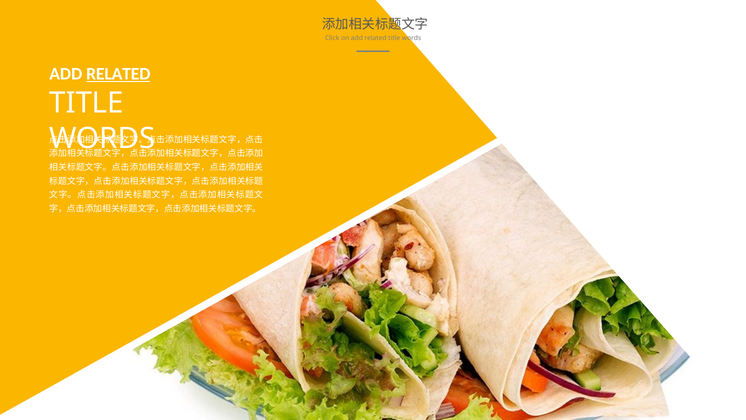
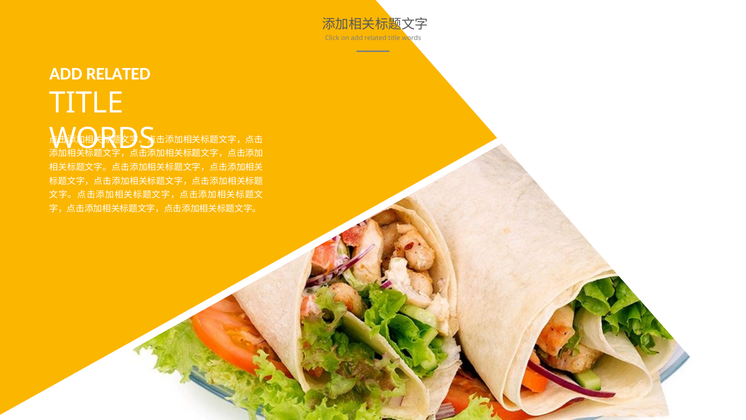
RELATED underline: present -> none (118, 74)
